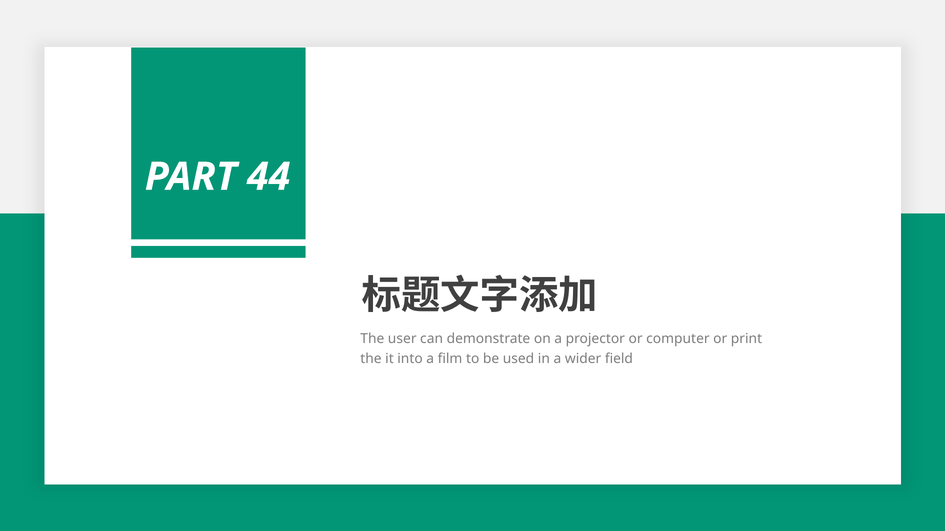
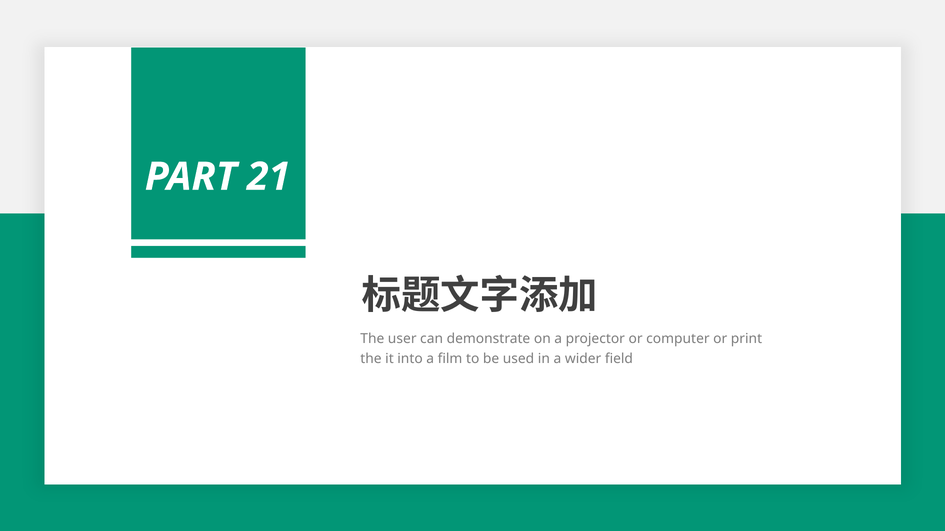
44: 44 -> 21 (269, 177)
